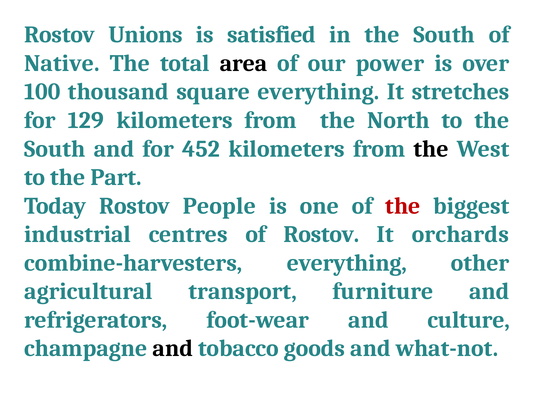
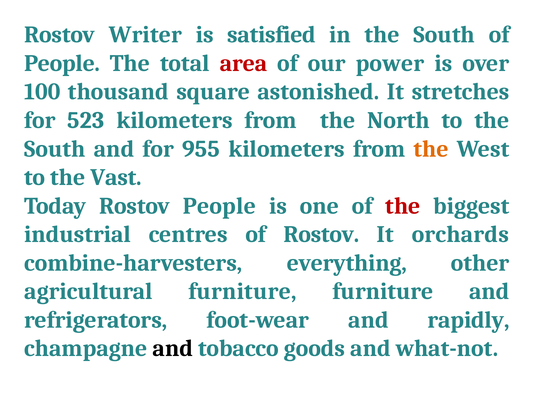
Unions: Unions -> Writer (145, 35)
Native: Native -> People (62, 63)
area colour: black -> red (243, 63)
square everything: everything -> astonished (318, 92)
129: 129 -> 523 (86, 120)
452: 452 -> 955 (201, 149)
the colour: black -> orange (431, 149)
Part: Part -> Vast (116, 177)
agricultural transport: transport -> furniture (243, 291)
culture: culture -> rapidly (469, 320)
